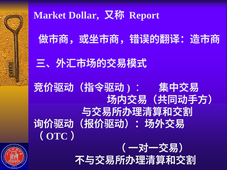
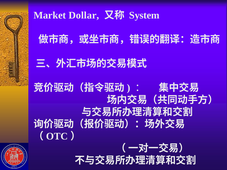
Report: Report -> System (144, 15)
